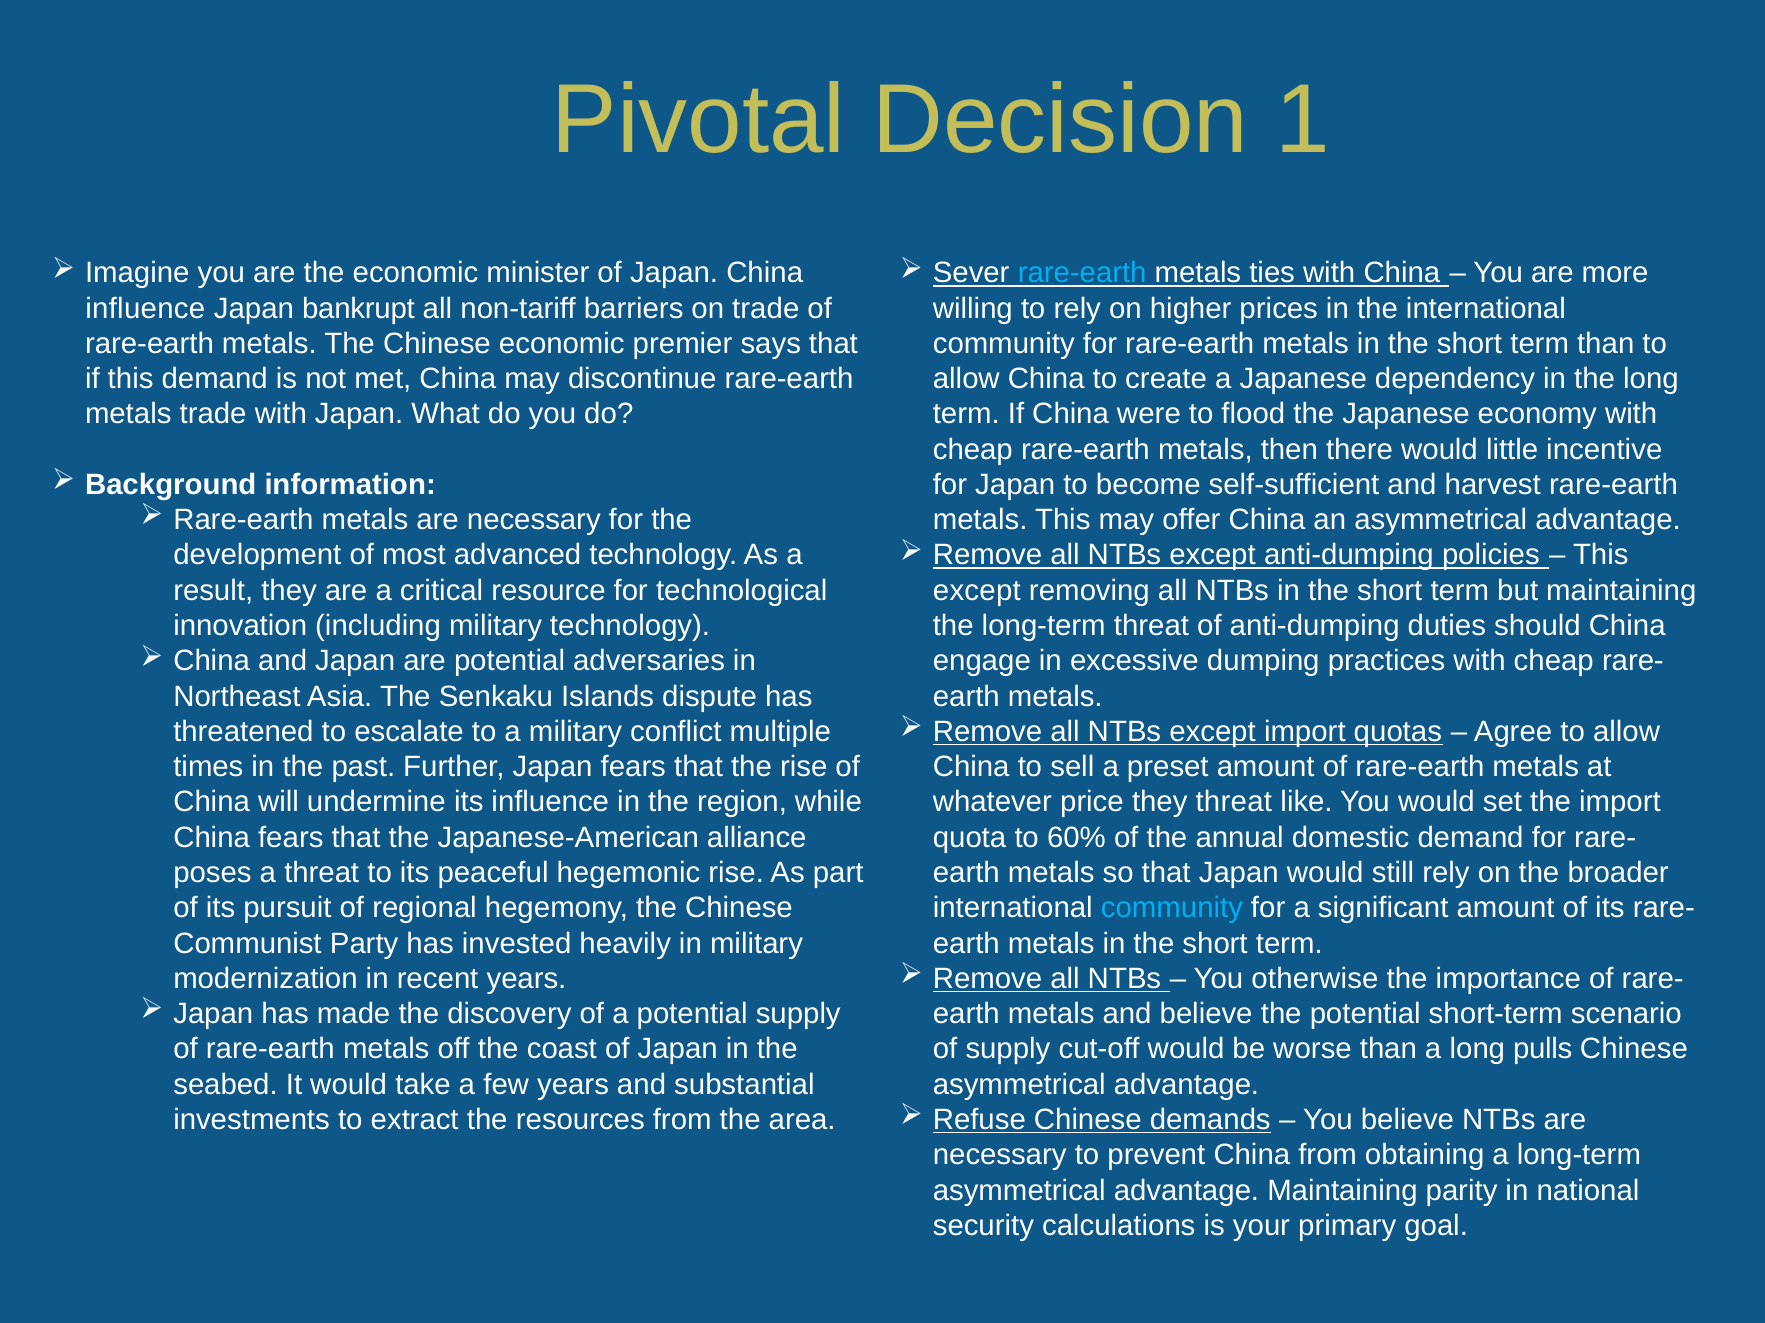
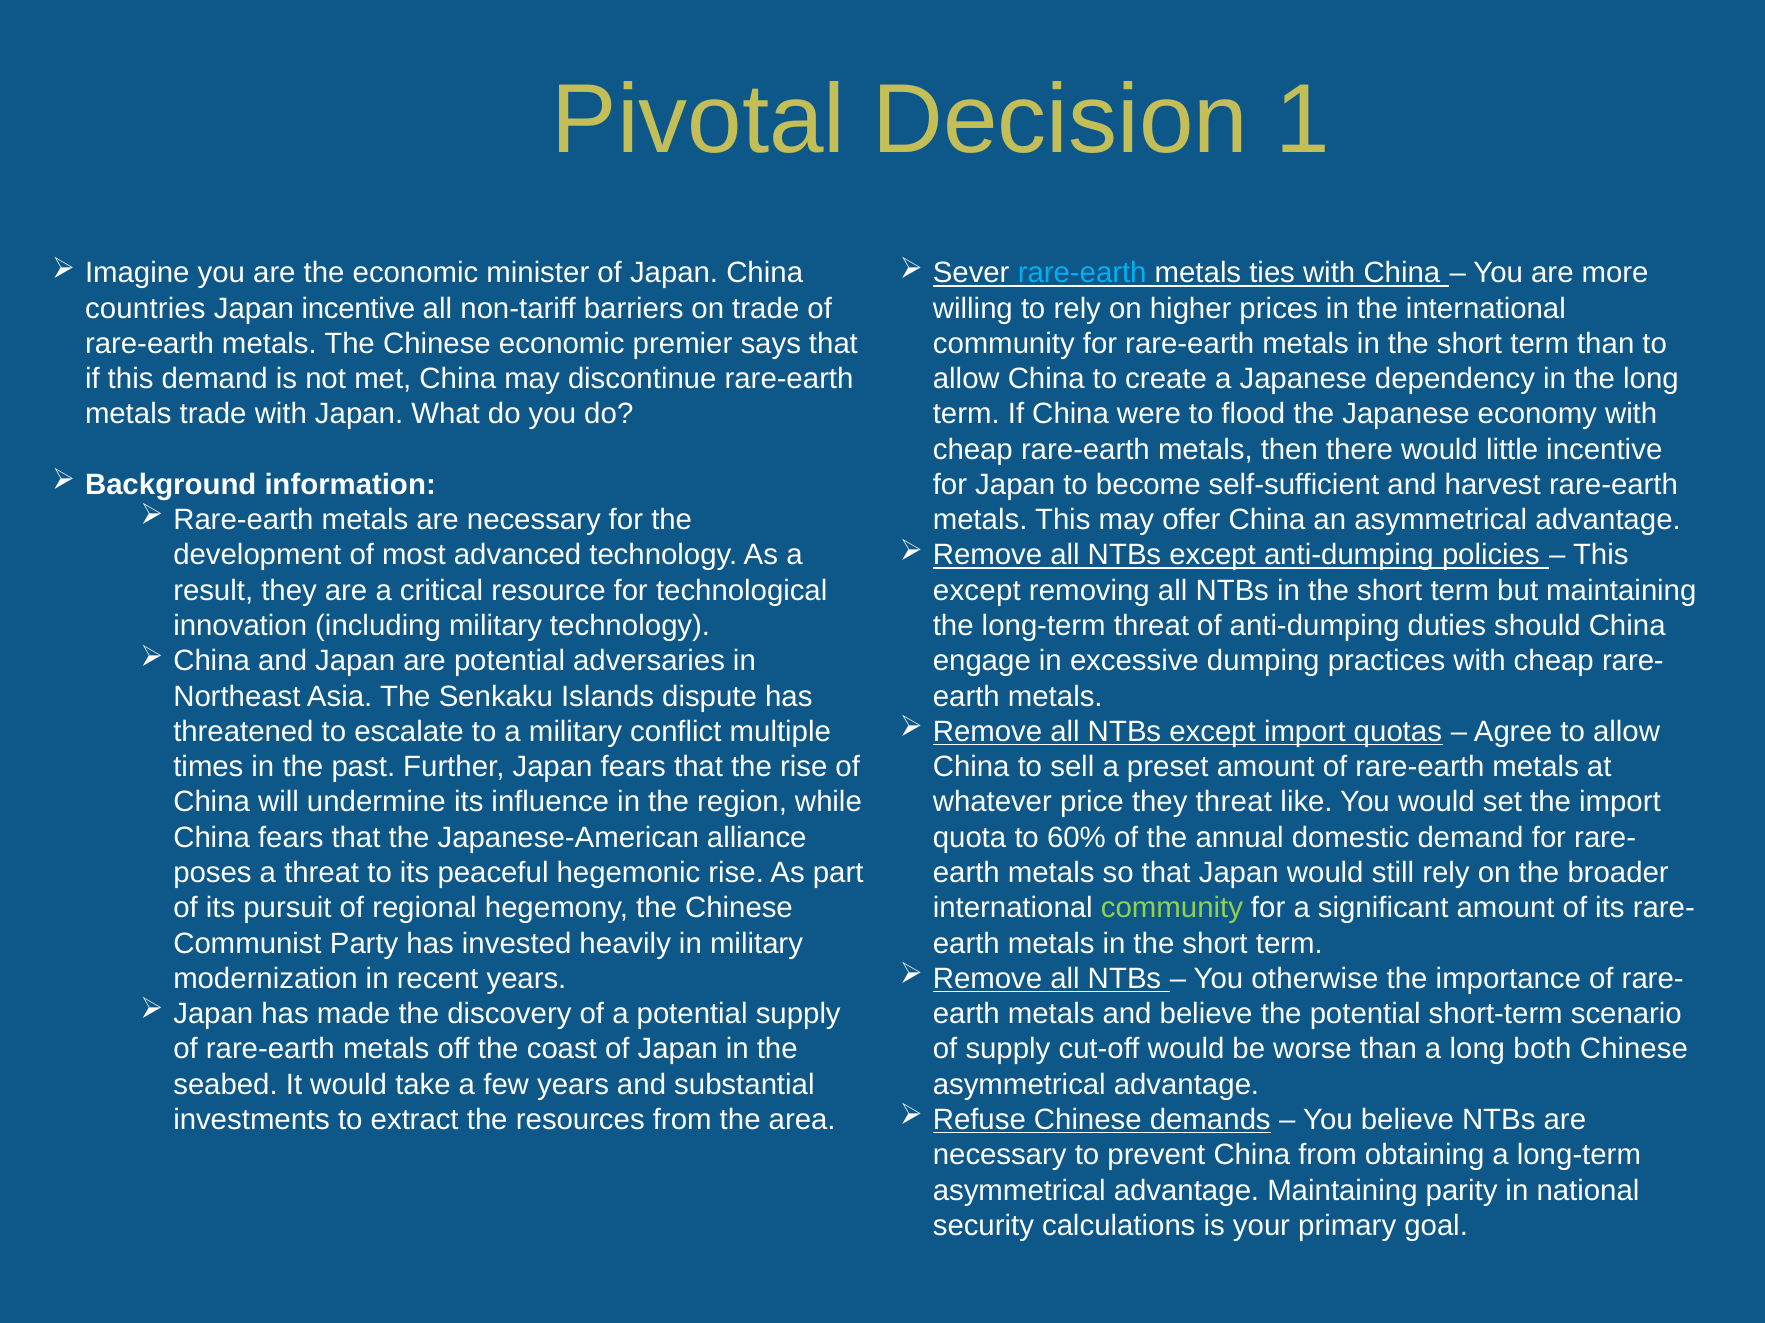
influence: influence -> countries (145, 308)
Japan bankrupt: bankrupt -> incentive (358, 308)
community colour: light blue -> light green (1172, 909)
pulls: pulls -> both (1542, 1050)
